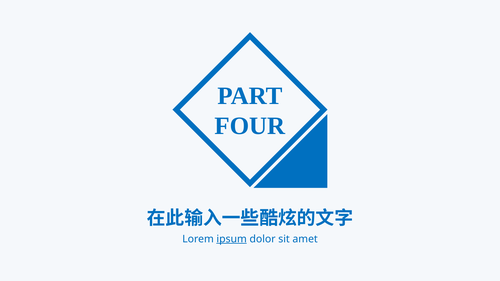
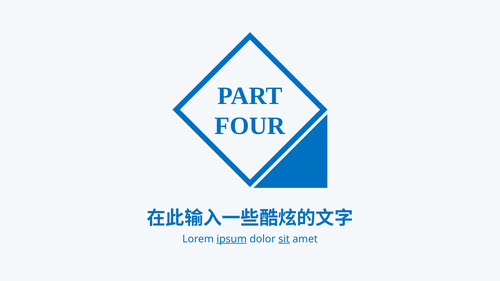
sit underline: none -> present (284, 239)
